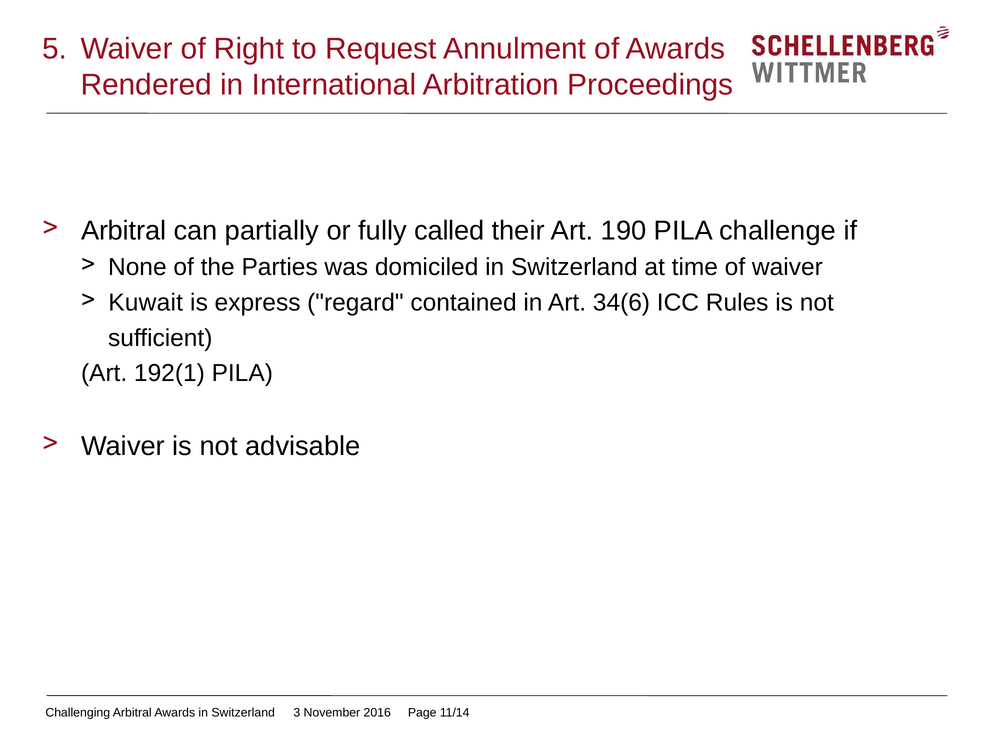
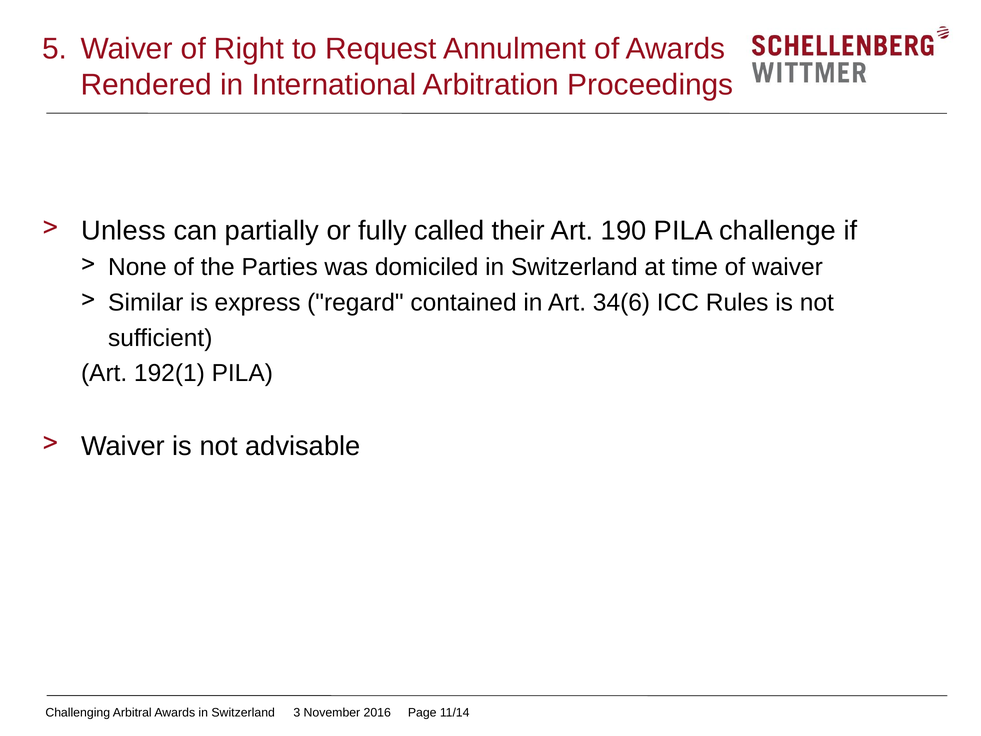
Arbitral: Arbitral -> Unless (123, 230)
Kuwait: Kuwait -> Similar (146, 303)
